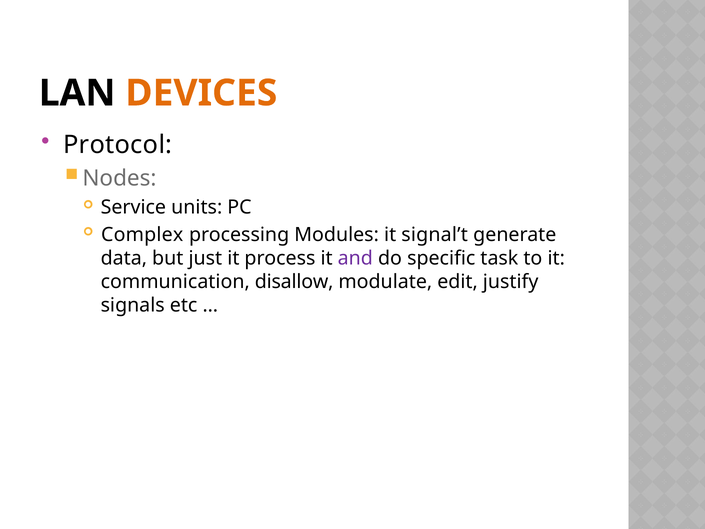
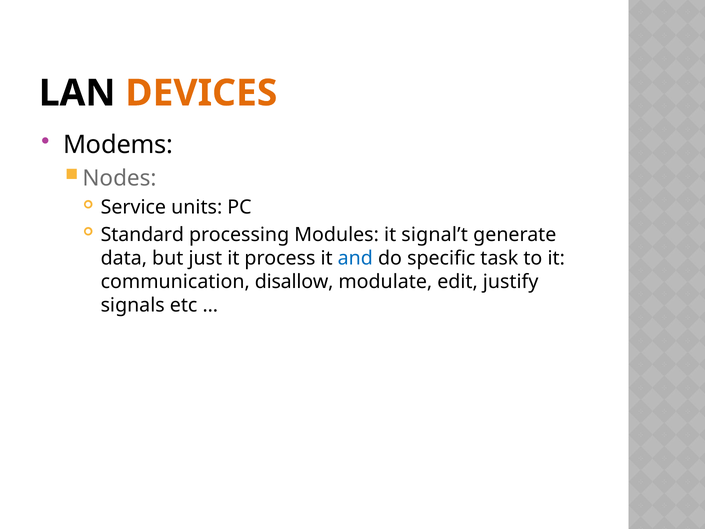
Protocol: Protocol -> Modems (118, 145)
Complex: Complex -> Standard (142, 234)
and colour: purple -> blue (355, 258)
